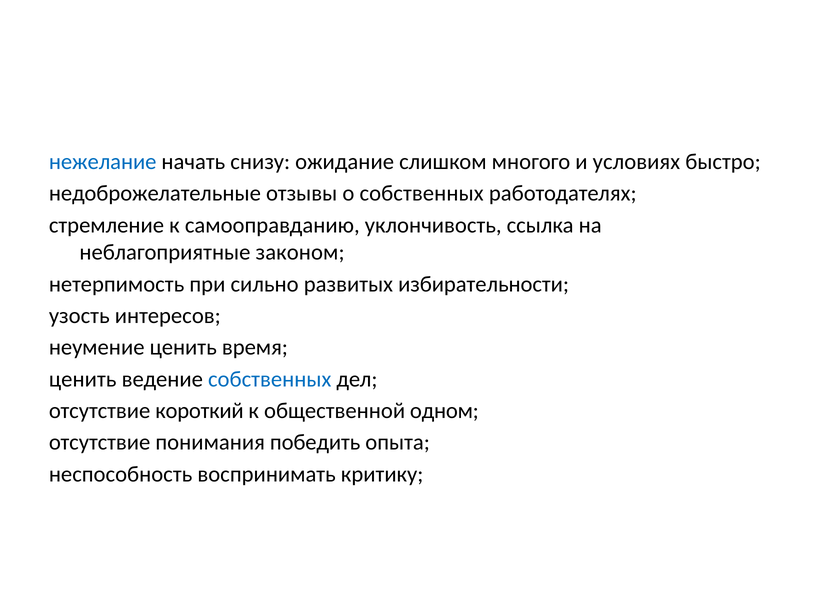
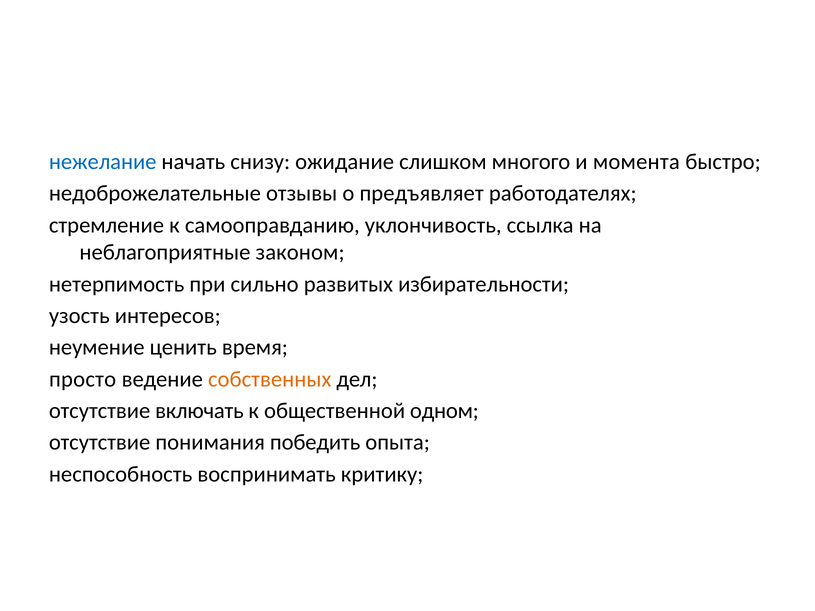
условиях: условиях -> момента (636, 162)
о собственных: собственных -> предъявляет (422, 194)
ценить: ценить -> просто (83, 379)
собственных colour: blue -> orange (270, 379)
короткий: короткий -> включать (199, 411)
